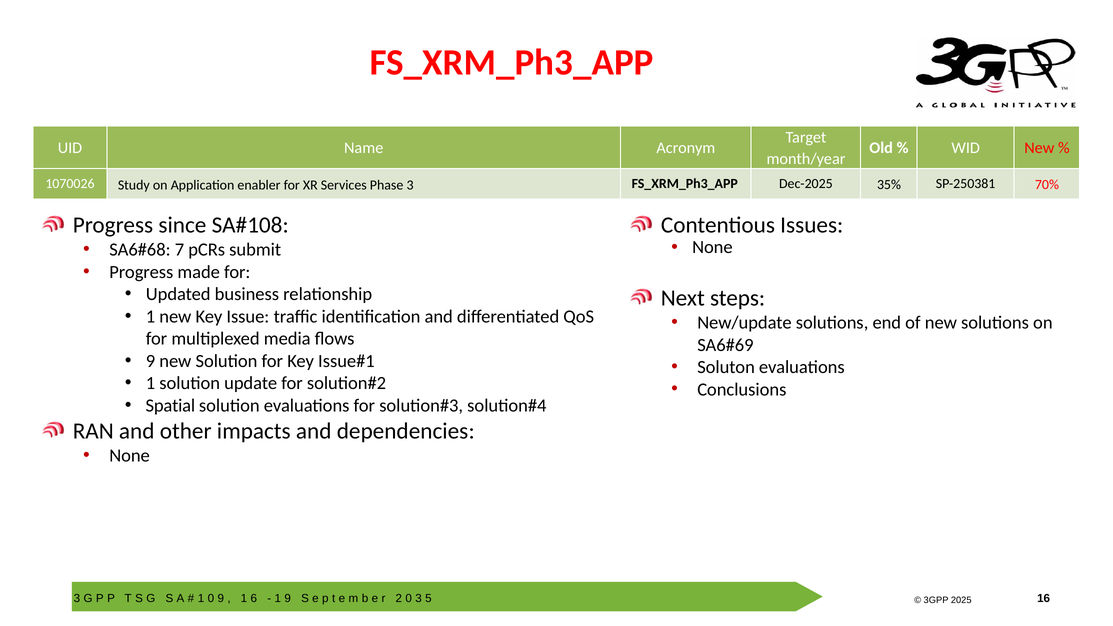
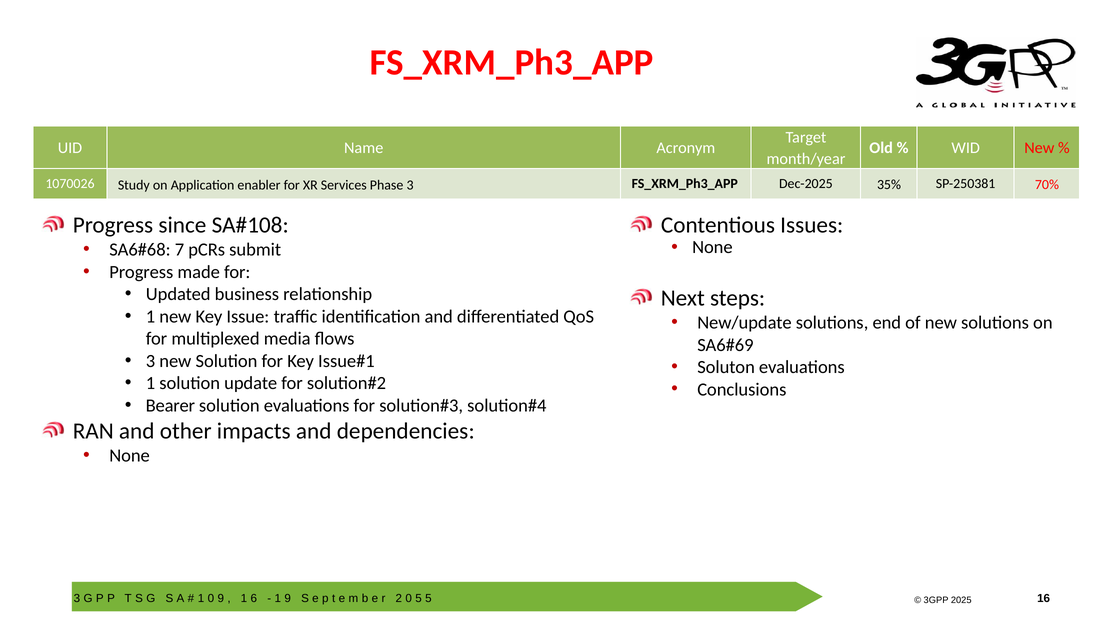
9: 9 -> 3 (151, 361)
Spatial: Spatial -> Bearer (170, 406)
3: 3 -> 5 (419, 599)
